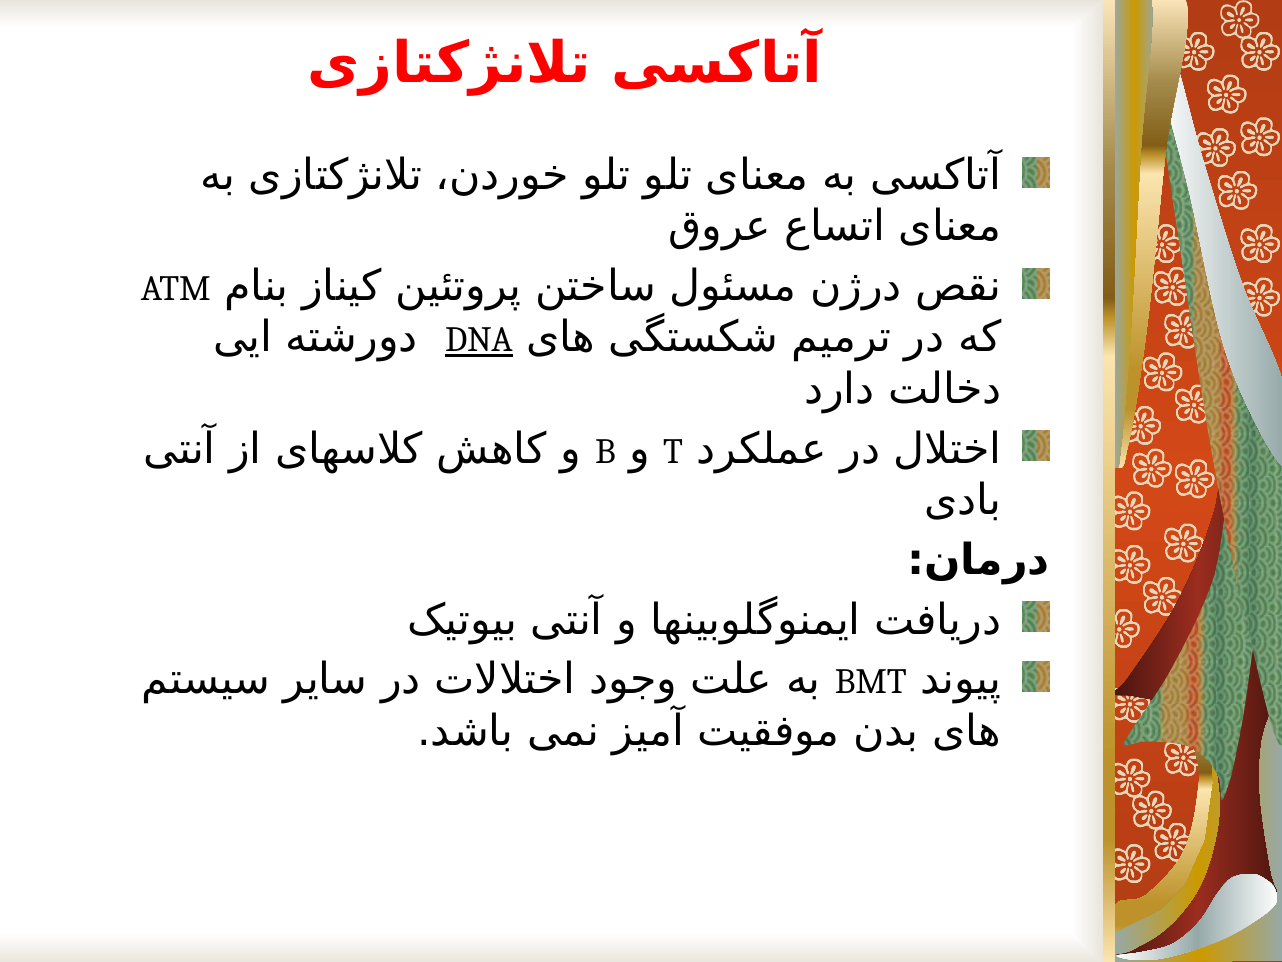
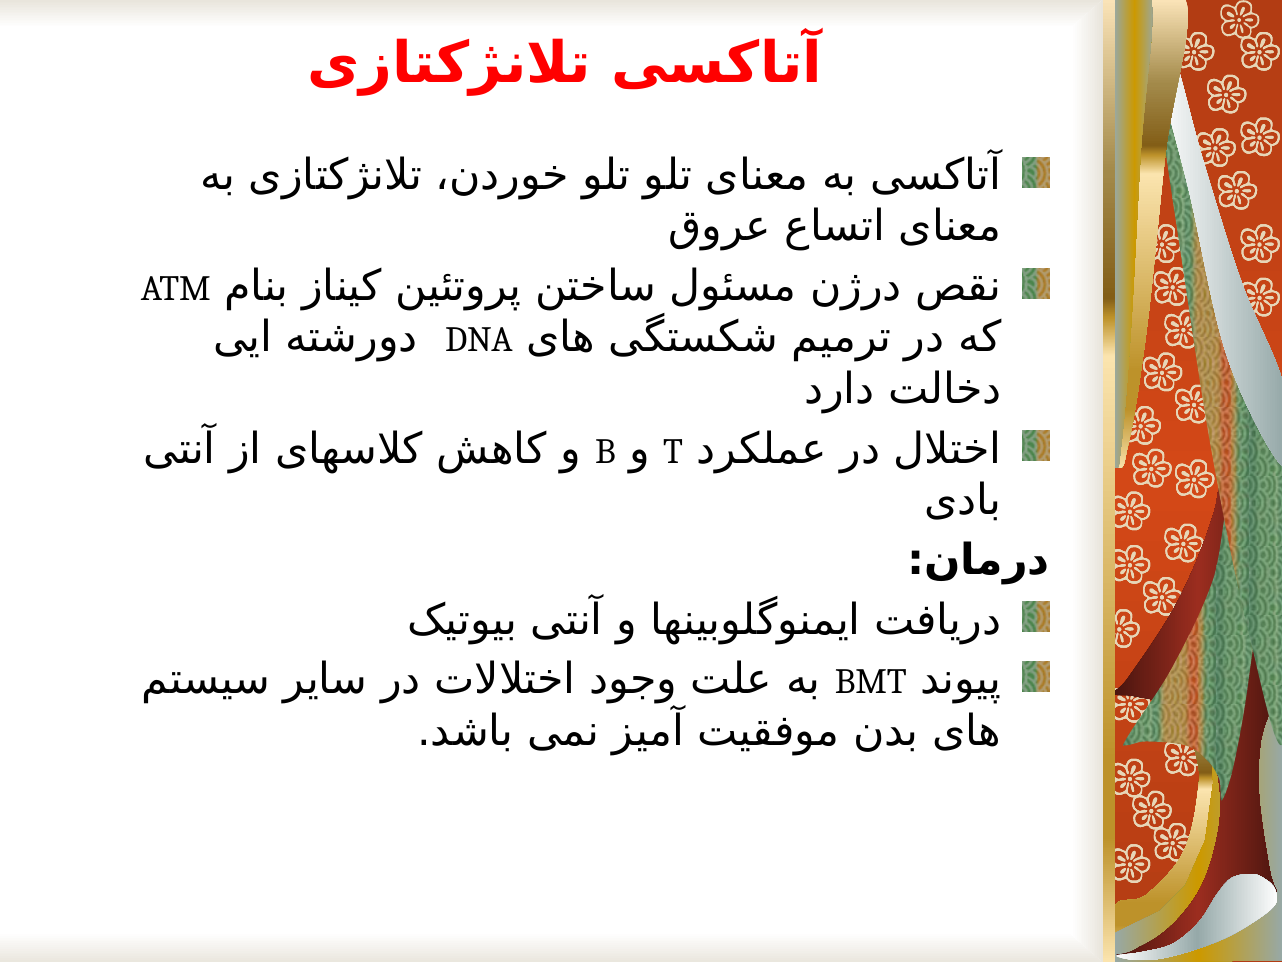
DNA underline: present -> none (479, 340)
